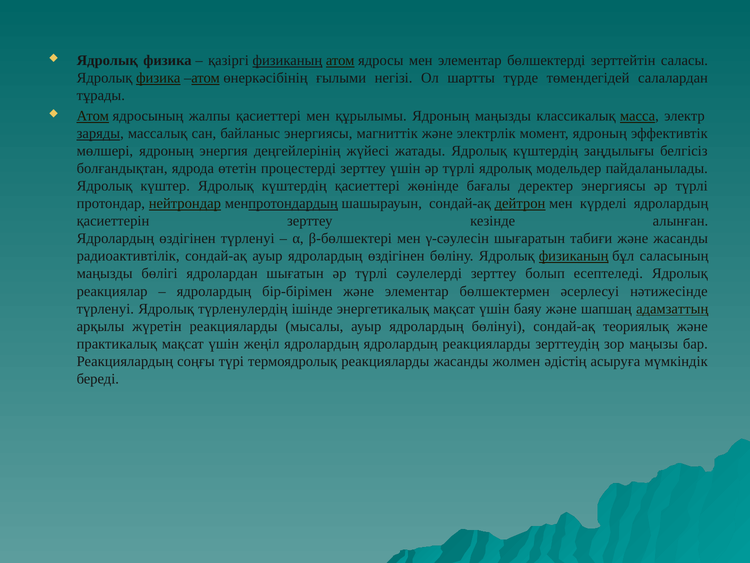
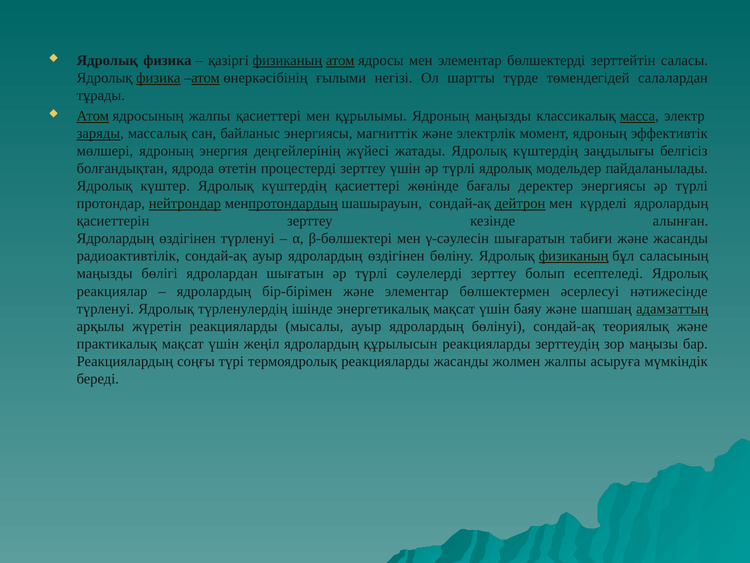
ядролардың ядролардың: ядролардың -> құрылысын (400, 343)
жолмен әдістің: әдістің -> жалпы (565, 361)
